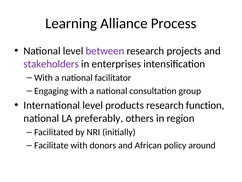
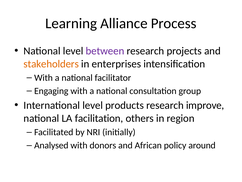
stakeholders colour: purple -> orange (51, 64)
function: function -> improve (205, 105)
preferably: preferably -> facilitation (99, 118)
Facilitate: Facilitate -> Analysed (51, 145)
